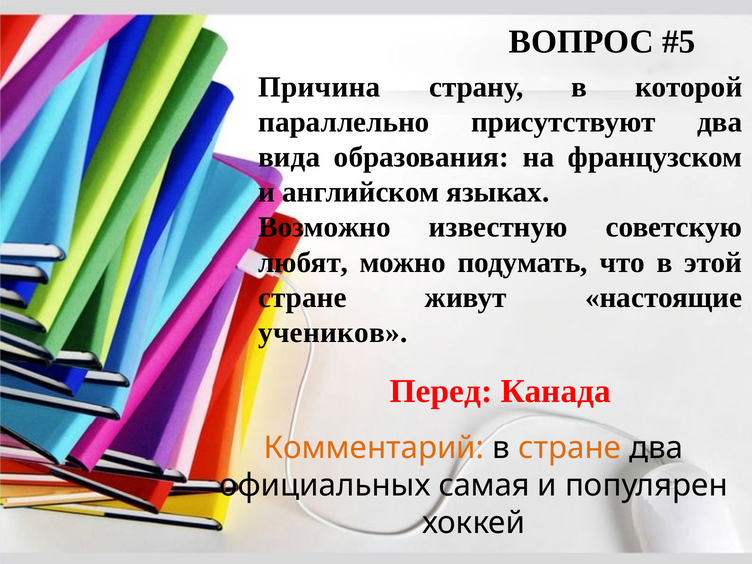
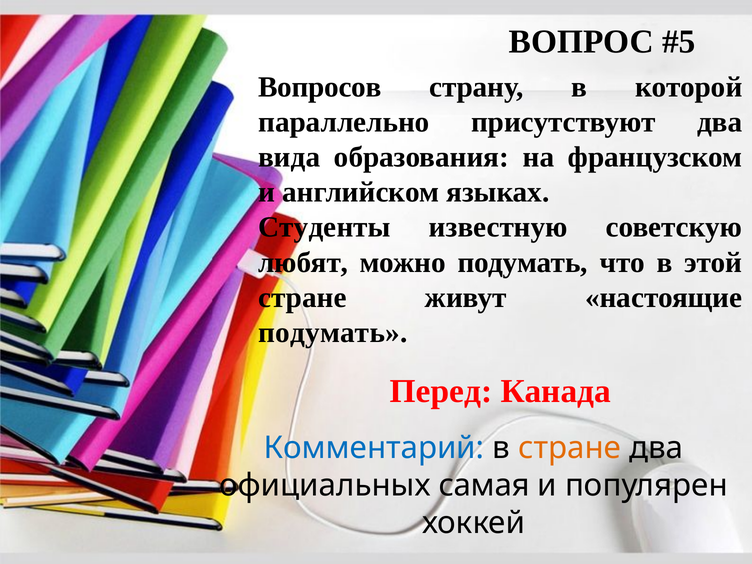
Причина: Причина -> Вопросов (320, 87)
Возможно: Возможно -> Студенты (325, 227)
учеников: учеников -> подумать (333, 333)
Комментарий colour: orange -> blue (374, 448)
